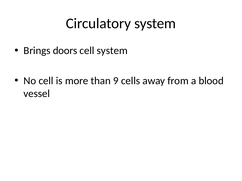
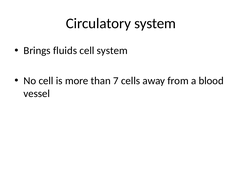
doors: doors -> fluids (65, 51)
9: 9 -> 7 (116, 81)
